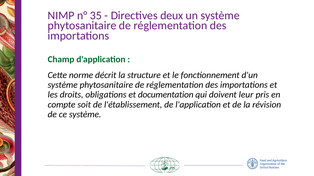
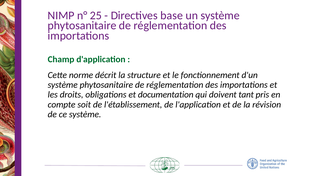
35: 35 -> 25 (96, 15)
deux: deux -> base (172, 15)
leur: leur -> tant (246, 95)
